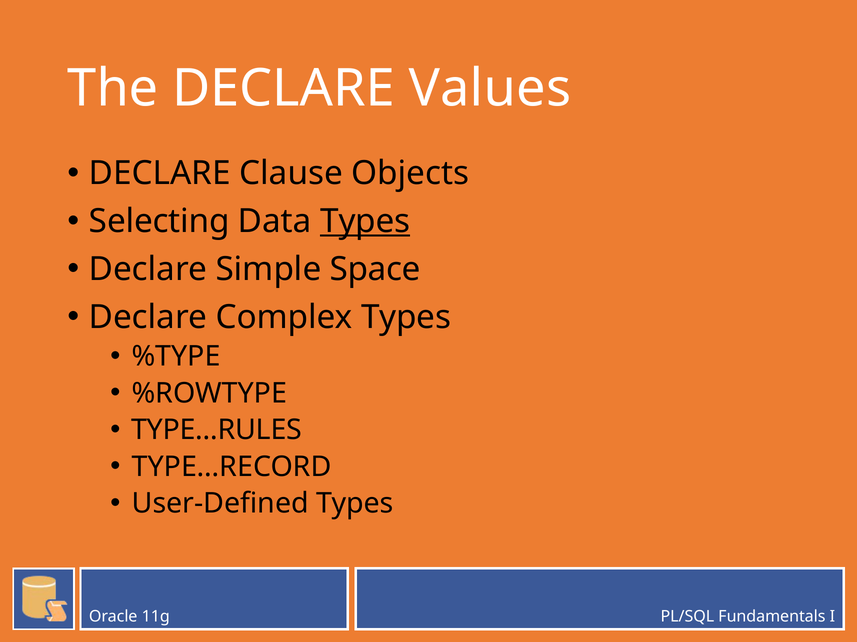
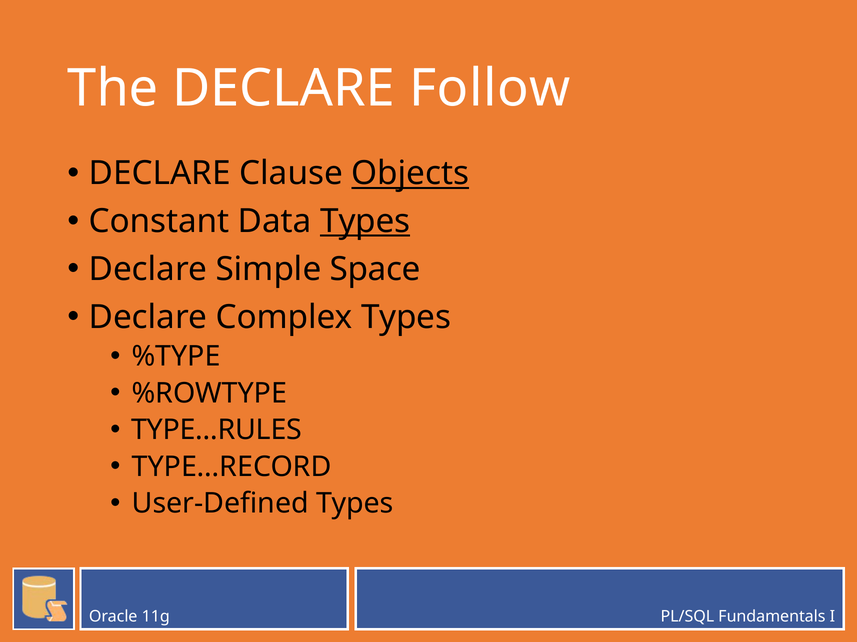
Values: Values -> Follow (490, 89)
Objects underline: none -> present (410, 174)
Selecting: Selecting -> Constant (159, 222)
